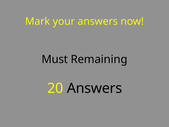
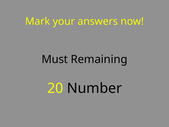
20 Answers: Answers -> Number (94, 88)
